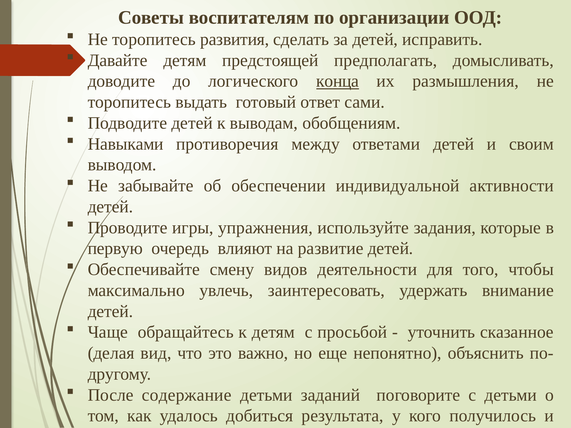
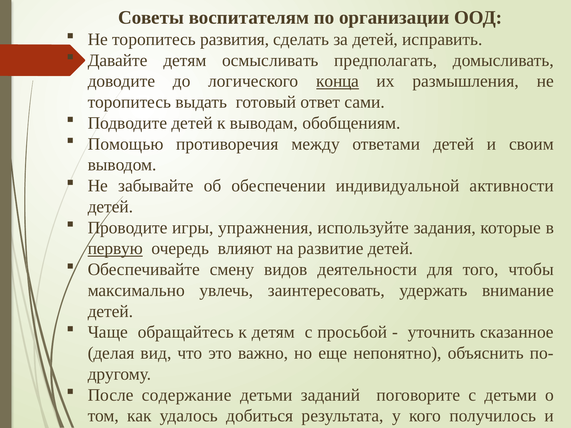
предстоящей: предстоящей -> осмысливать (270, 60)
Навыками: Навыками -> Помощью (126, 144)
первую underline: none -> present (115, 249)
